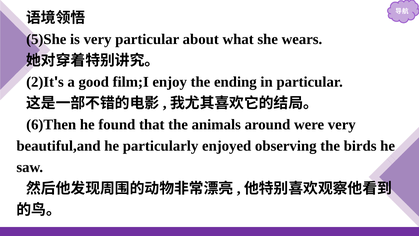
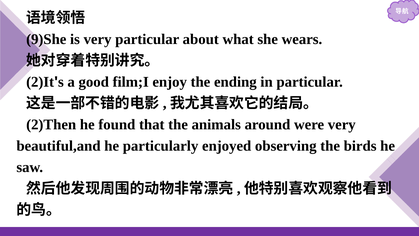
5)She: 5)She -> 9)She (46, 39)
6)Then: 6)Then -> 2)Then (51, 124)
